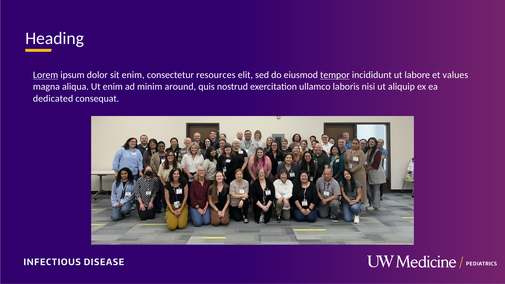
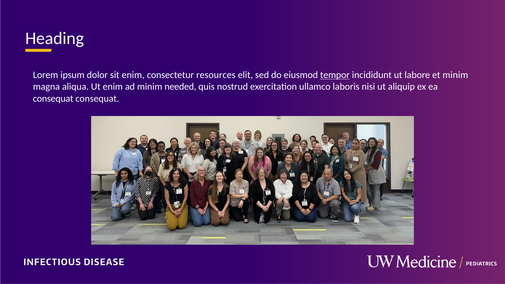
Lorem underline: present -> none (46, 75)
et values: values -> minim (455, 75)
around: around -> needed (180, 87)
dedicated: dedicated -> consequat (53, 98)
